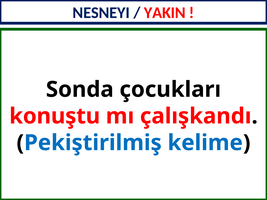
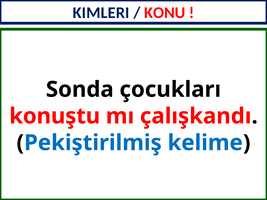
NESNEYI: NESNEYI -> KIMLERI (101, 13)
YAKIN: YAKIN -> KONU (165, 13)
